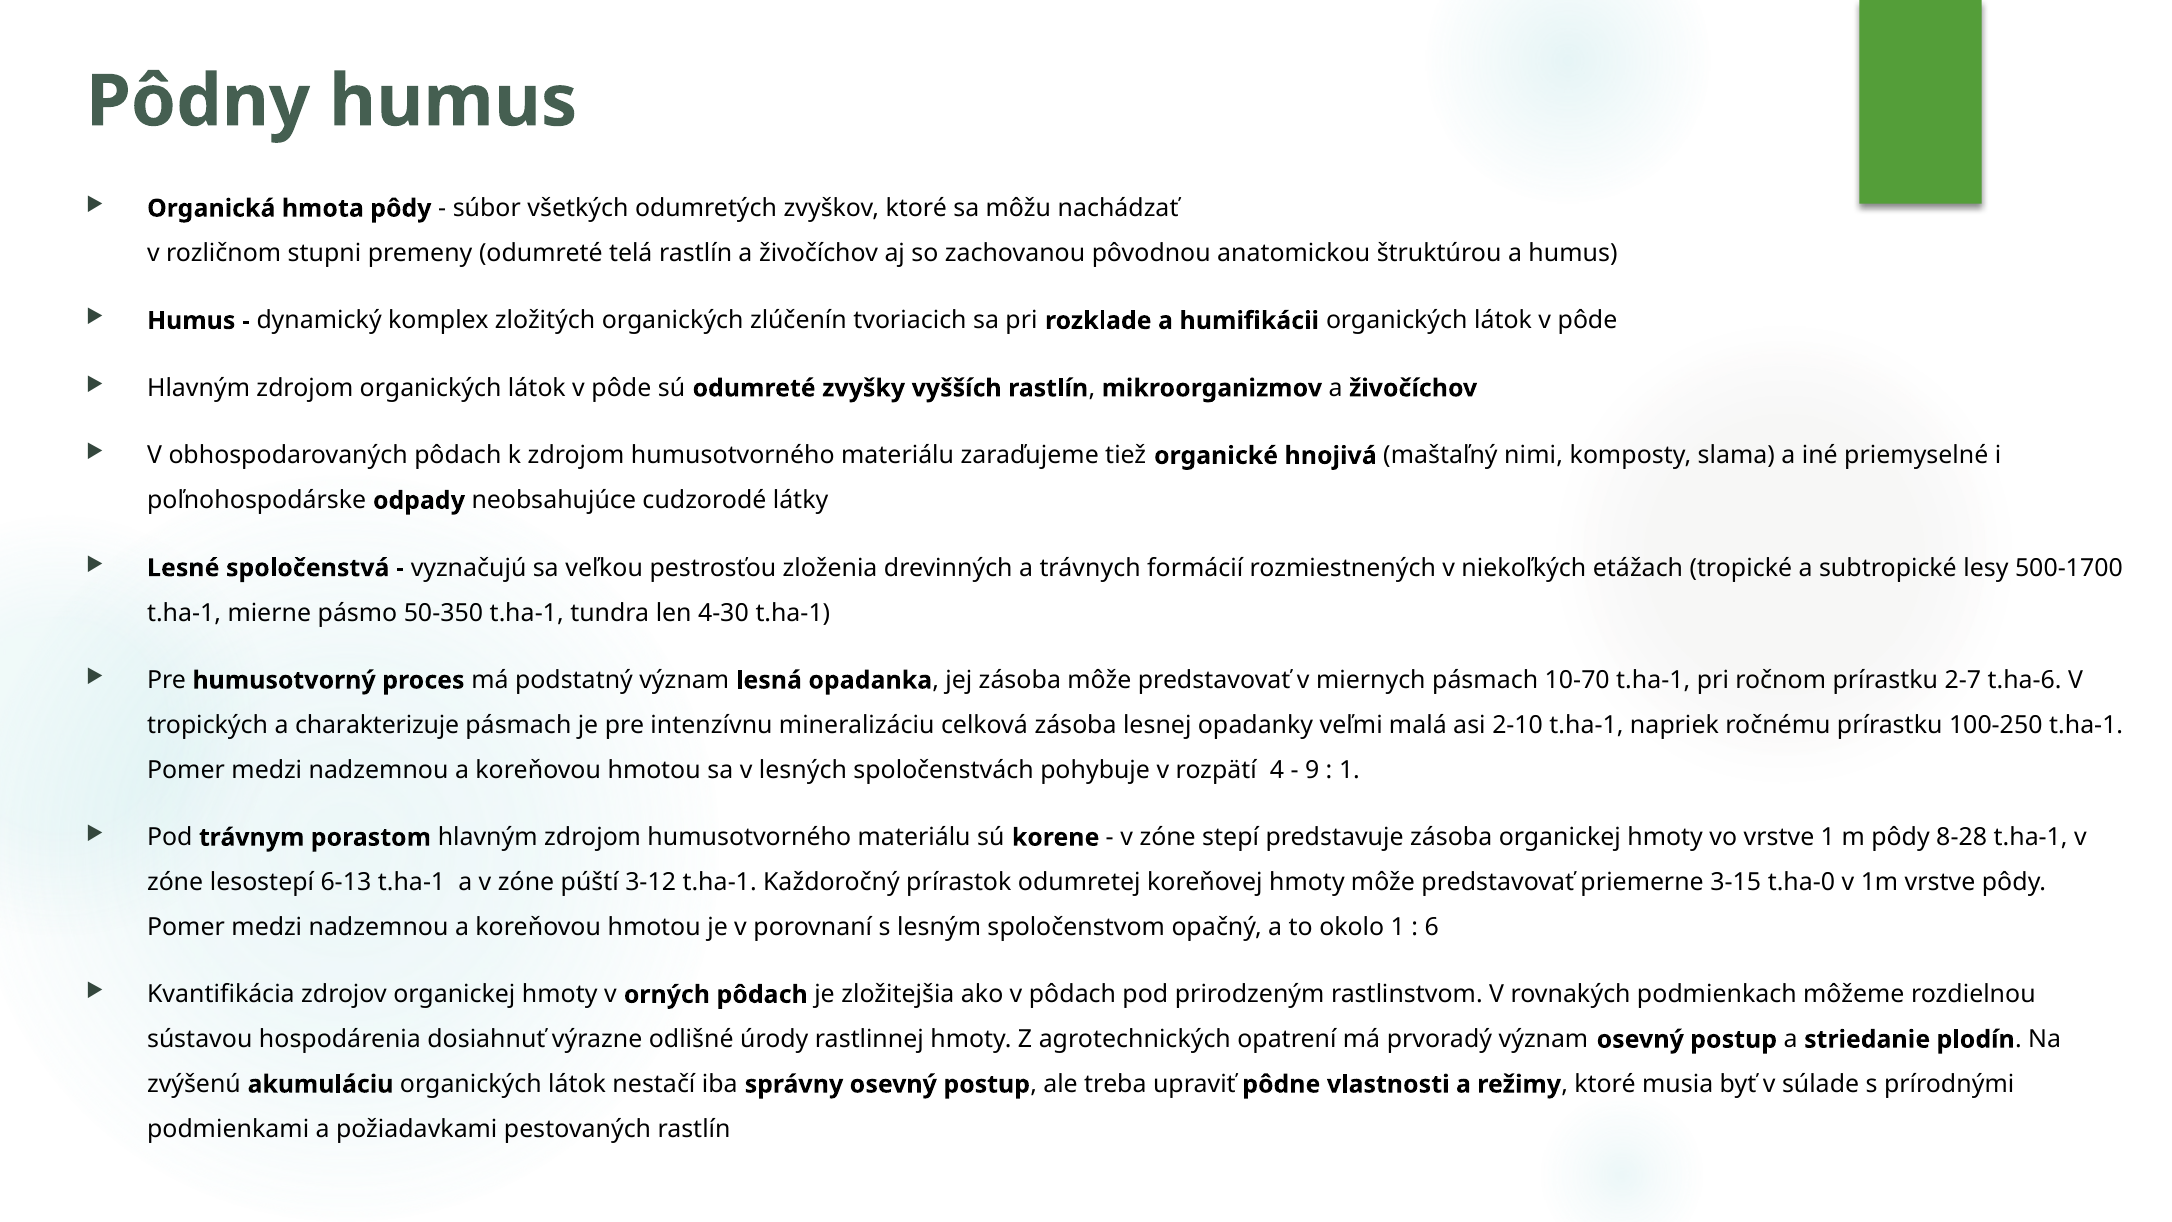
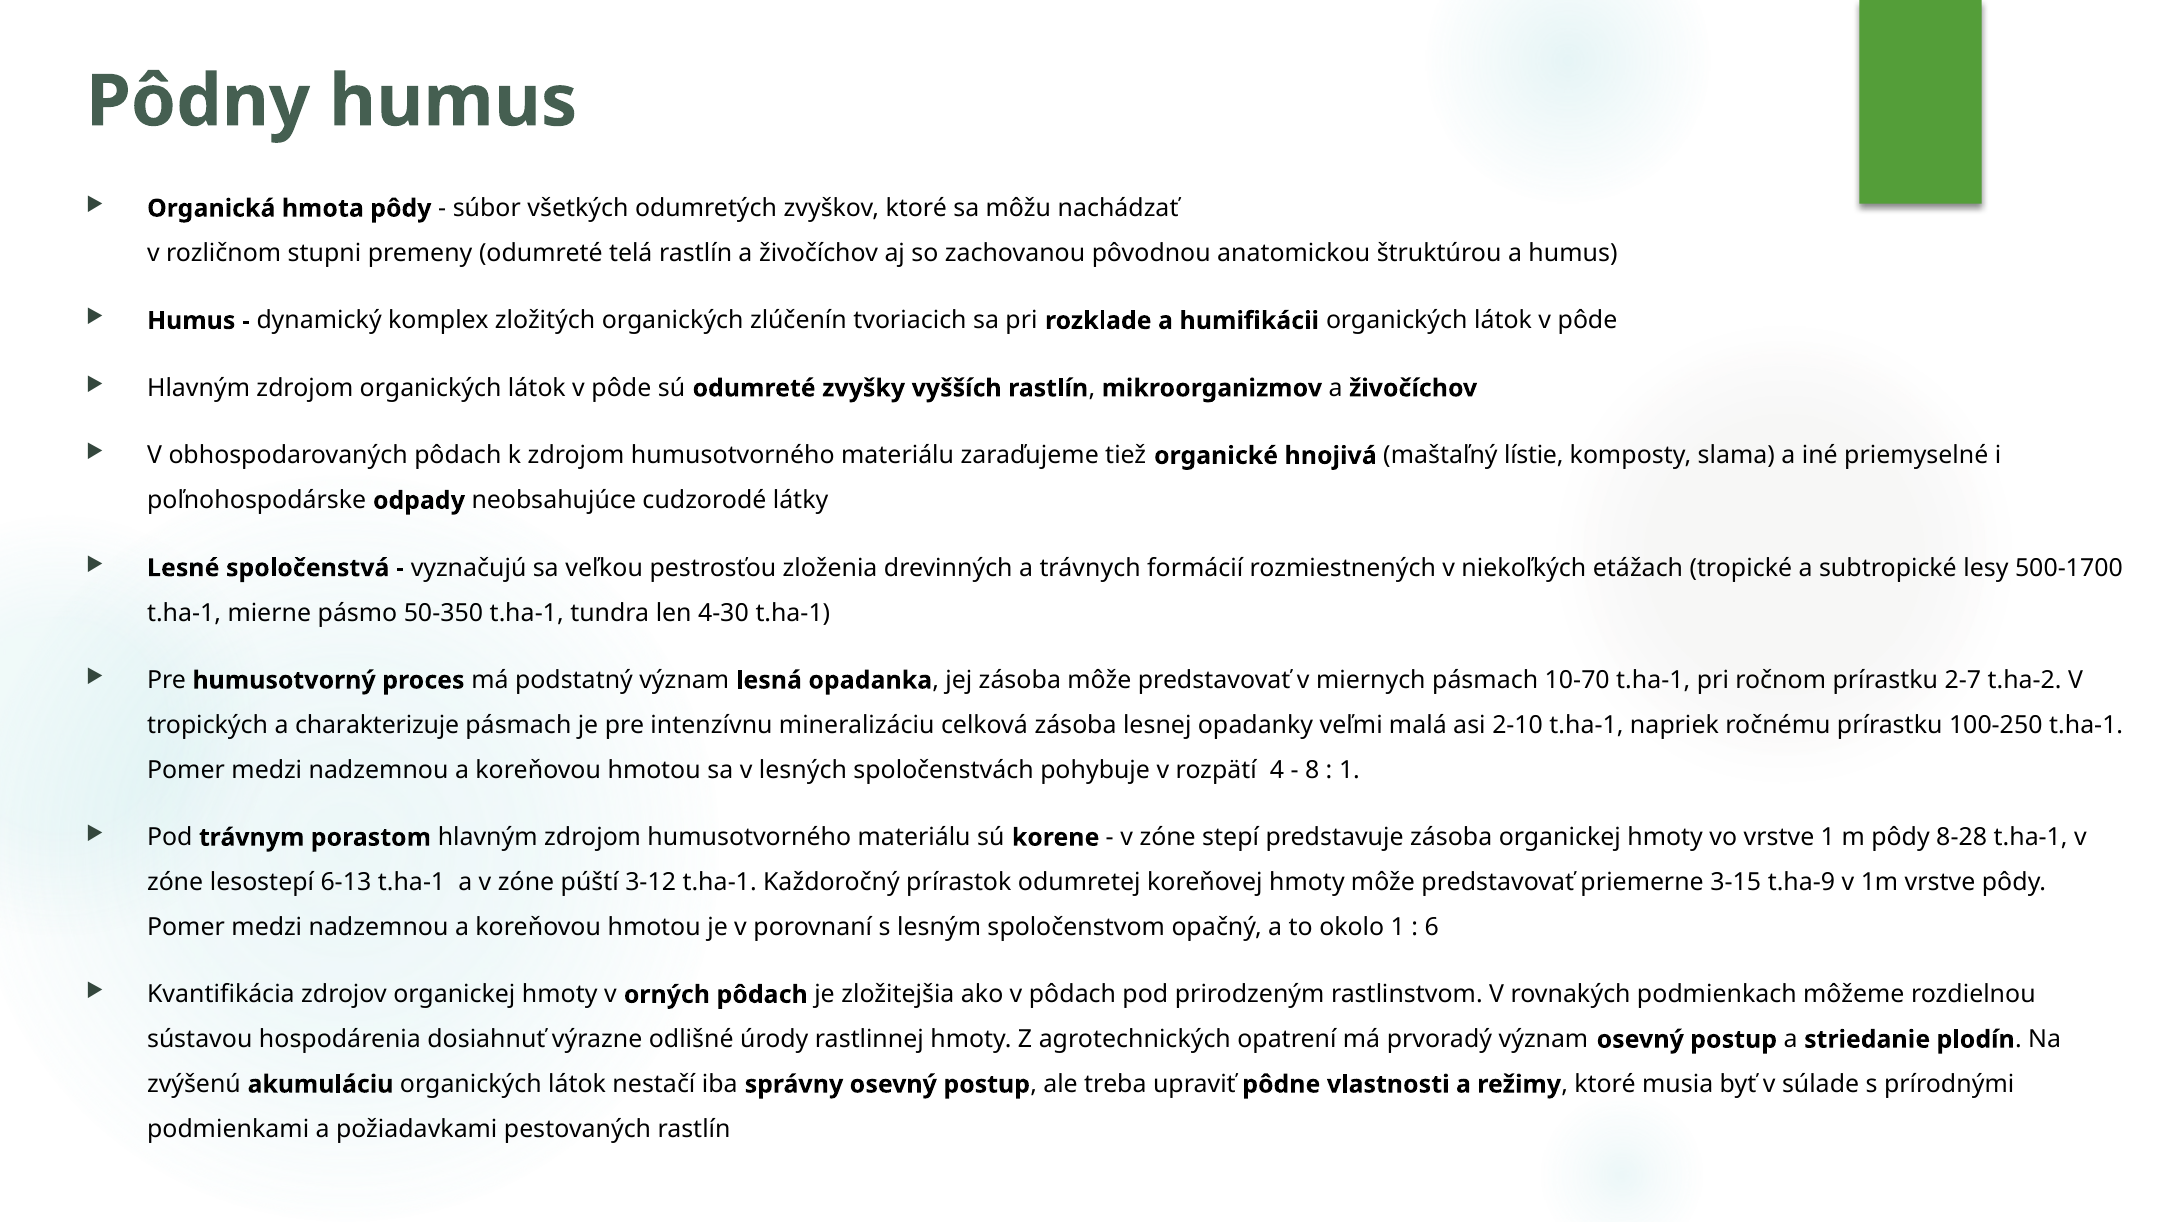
nimi: nimi -> lístie (1534, 456)
t.ha-6: t.ha-6 -> t.ha-2 (2025, 680)
9: 9 -> 8 (1312, 770)
t.ha-0: t.ha-0 -> t.ha-9 (1801, 882)
